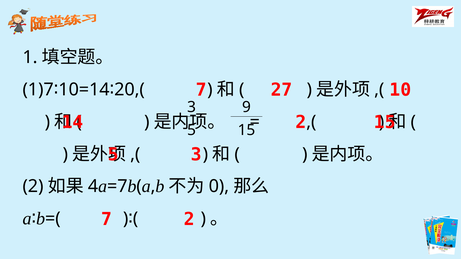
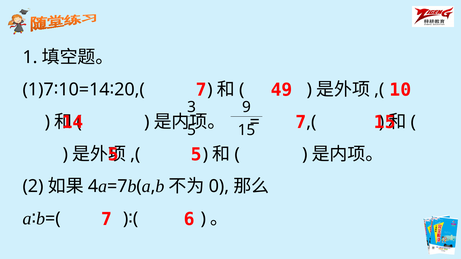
27: 27 -> 49 (282, 90)
2: 2 -> 7 (301, 122)
3: 3 -> 5 (196, 155)
7 2: 2 -> 6 (189, 220)
